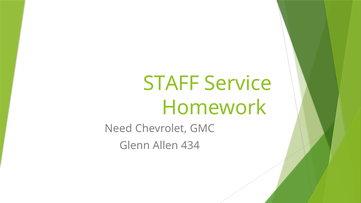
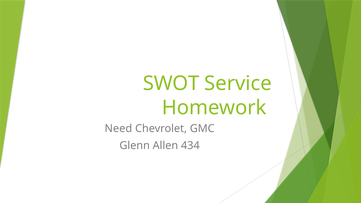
STAFF: STAFF -> SWOT (171, 83)
